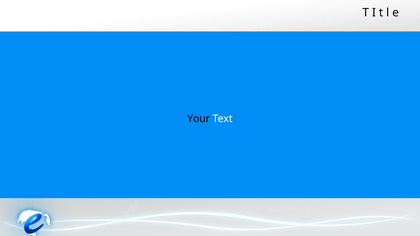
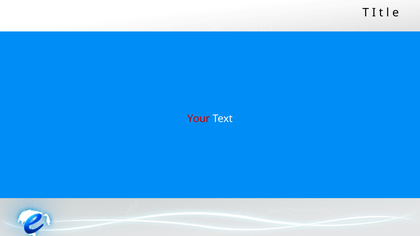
Your colour: black -> red (199, 119)
